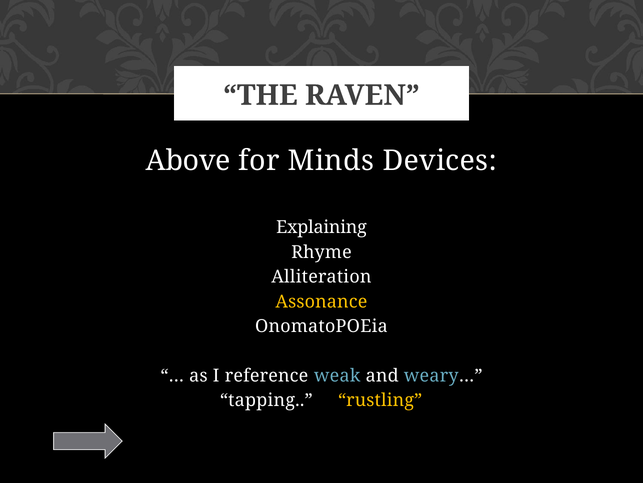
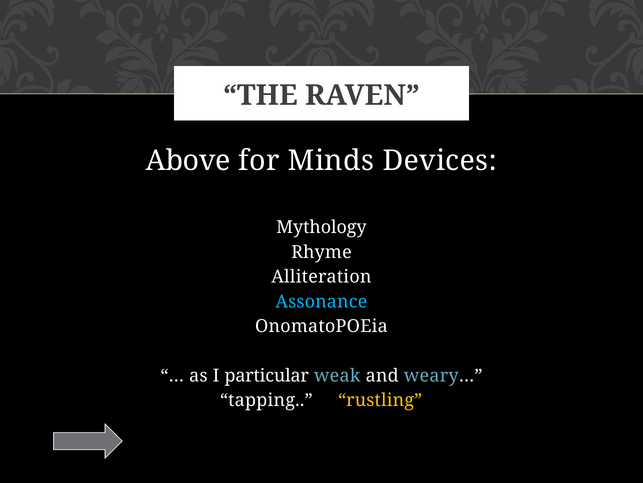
Explaining: Explaining -> Mythology (321, 227)
Assonance colour: yellow -> light blue (321, 301)
reference: reference -> particular (267, 375)
